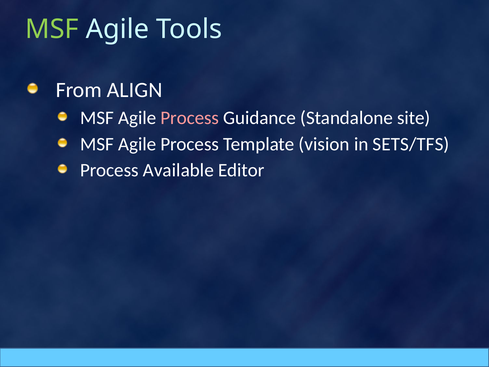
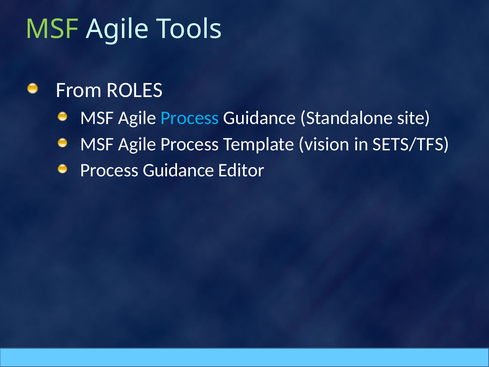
ALIGN: ALIGN -> ROLES (135, 90)
Process colour: pink -> light blue (190, 118)
Available: Available -> Guidance (179, 170)
